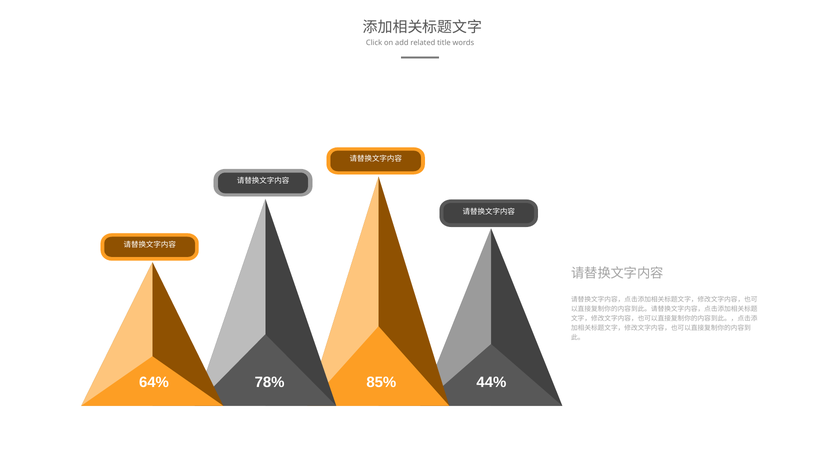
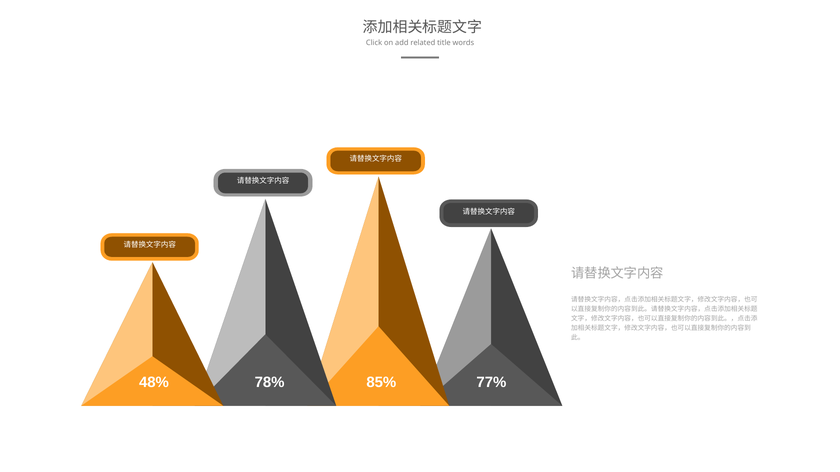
64%: 64% -> 48% (154, 383)
44%: 44% -> 77% (491, 383)
